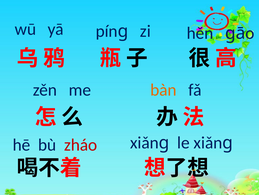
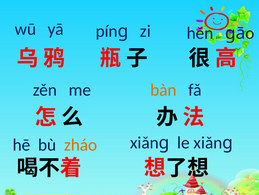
zháo colour: red -> orange (81, 144)
